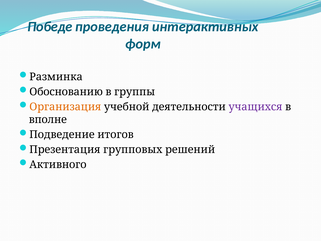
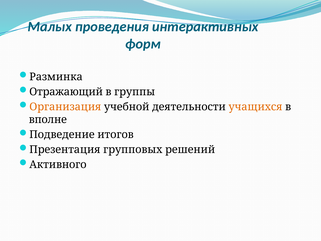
Победе: Победе -> Малых (50, 27)
Обоснованию: Обоснованию -> Отражающий (66, 92)
учащихся colour: purple -> orange (255, 107)
